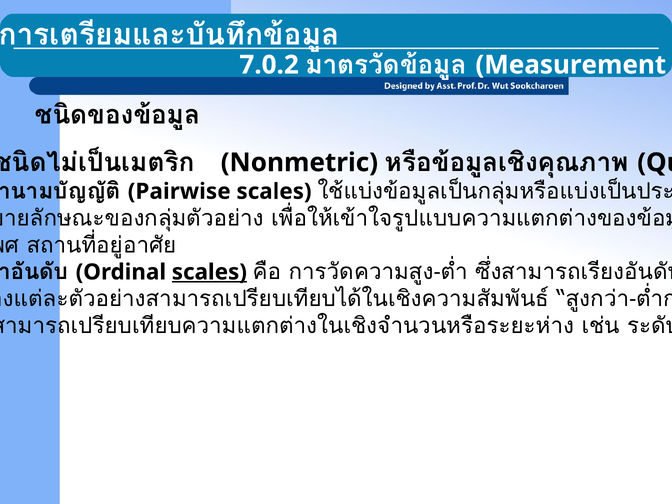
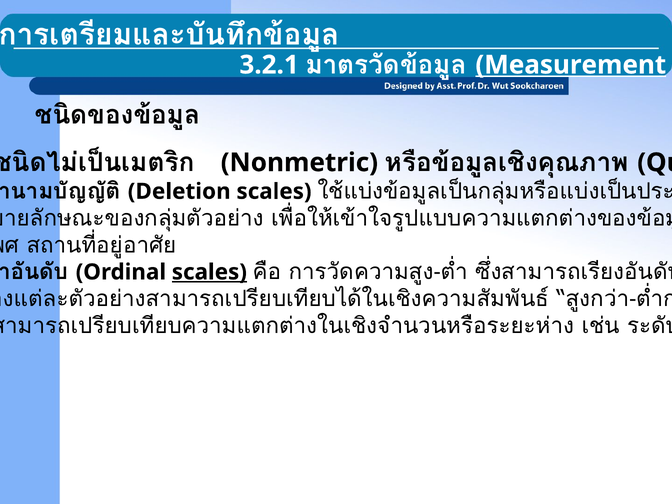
7.0.2: 7.0.2 -> 3.2.1 (269, 65)
Measurement underline: none -> present (571, 65)
Pairwise: Pairwise -> Deletion (179, 191)
